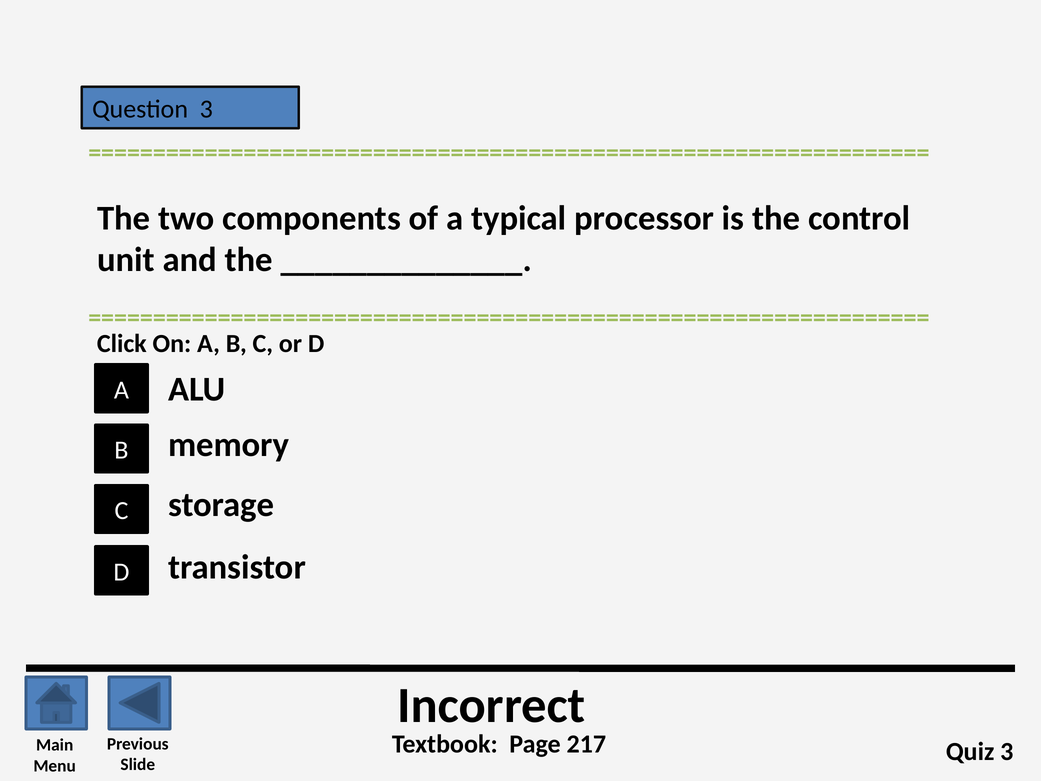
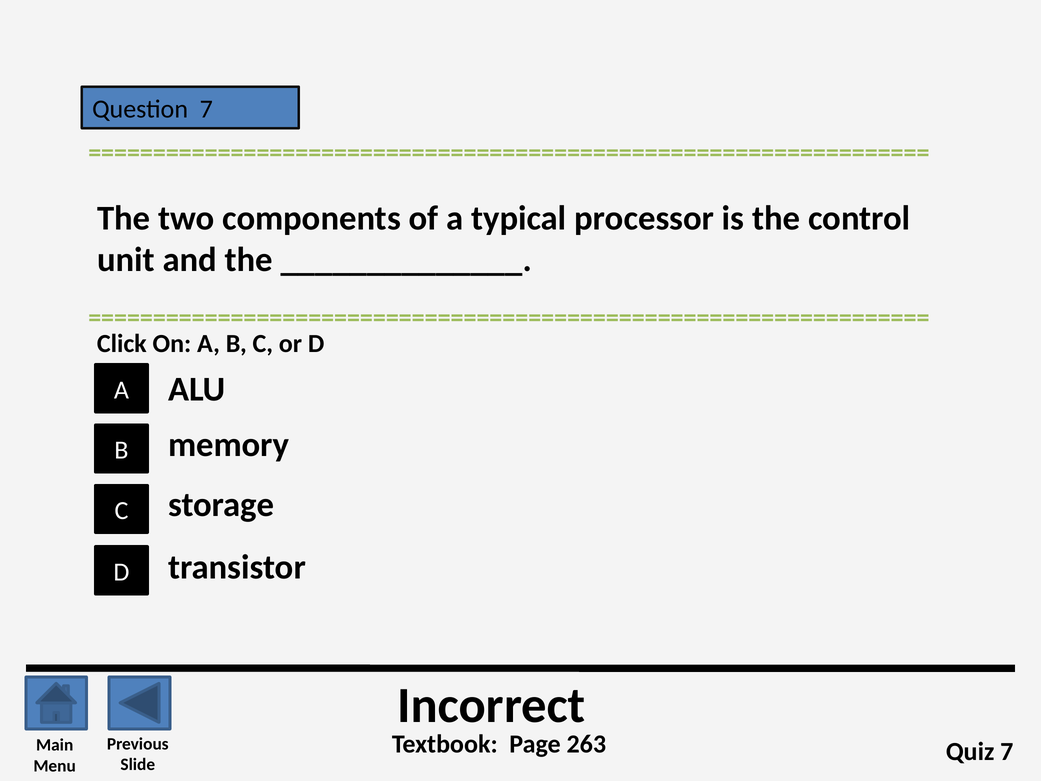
Question 3: 3 -> 7 (206, 109)
217: 217 -> 263 (586, 744)
Quiz 3: 3 -> 7 (1007, 751)
